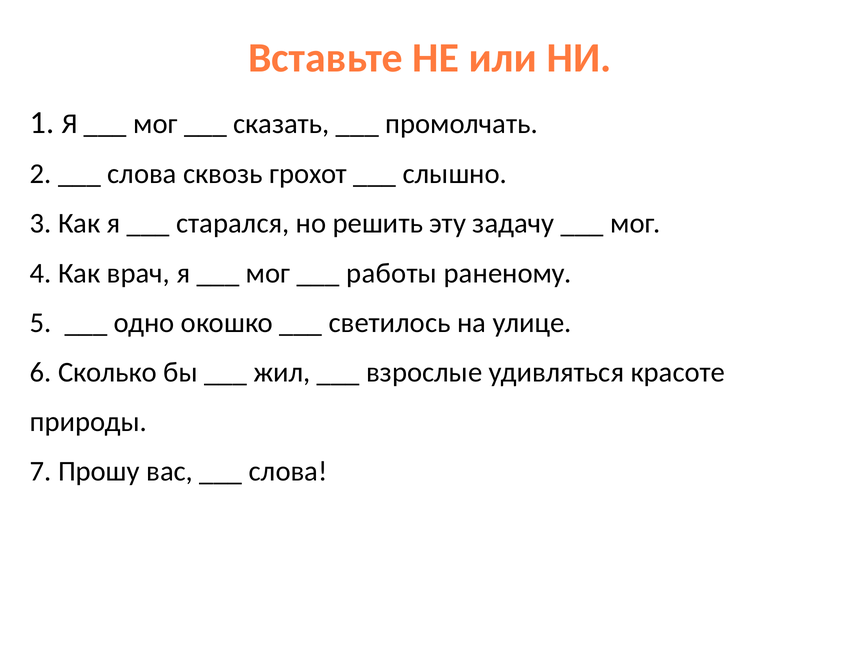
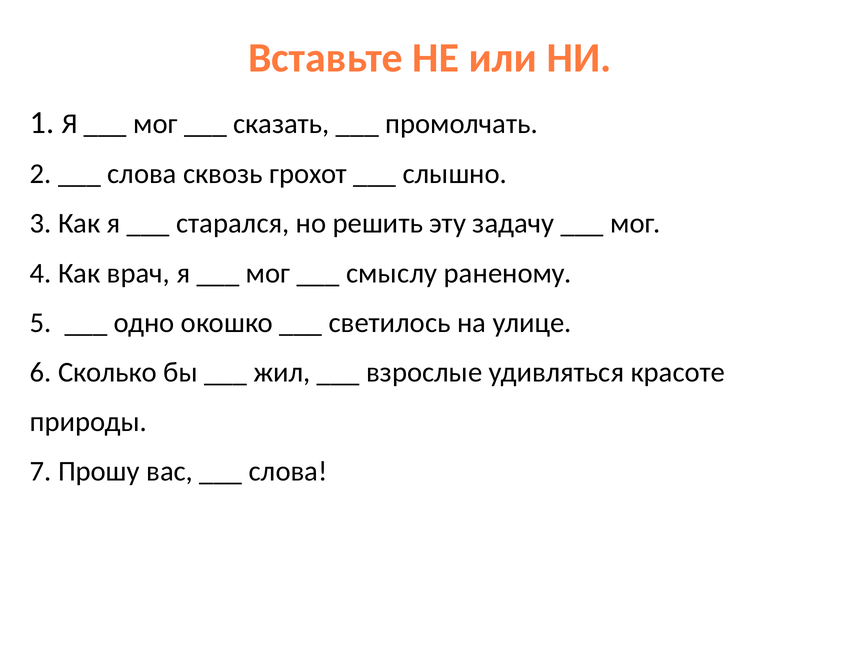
работы: работы -> смыслу (392, 273)
